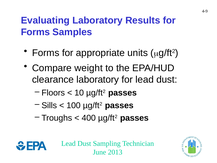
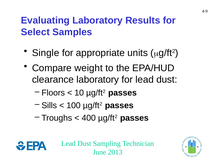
Forms: Forms -> Select (35, 32)
Forms: Forms -> Single (46, 53)
